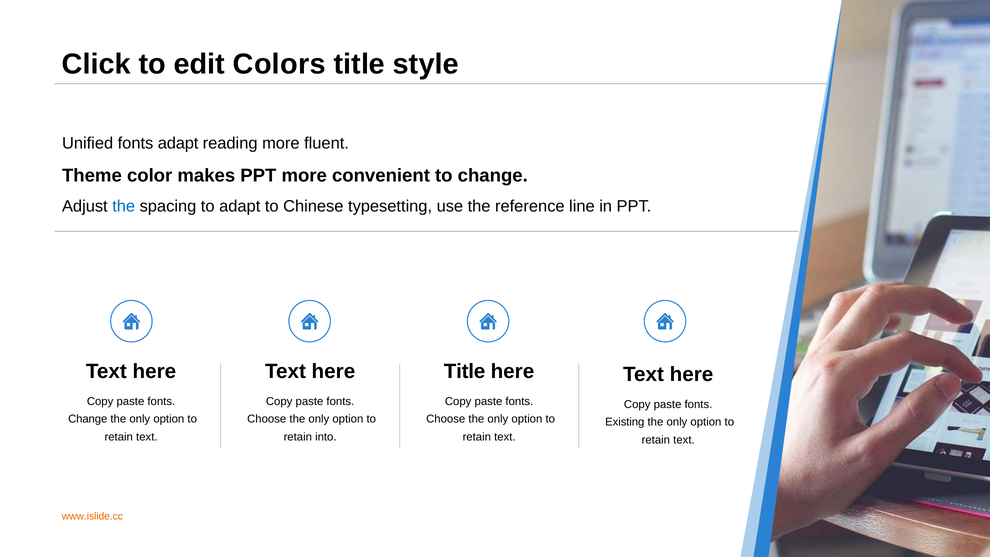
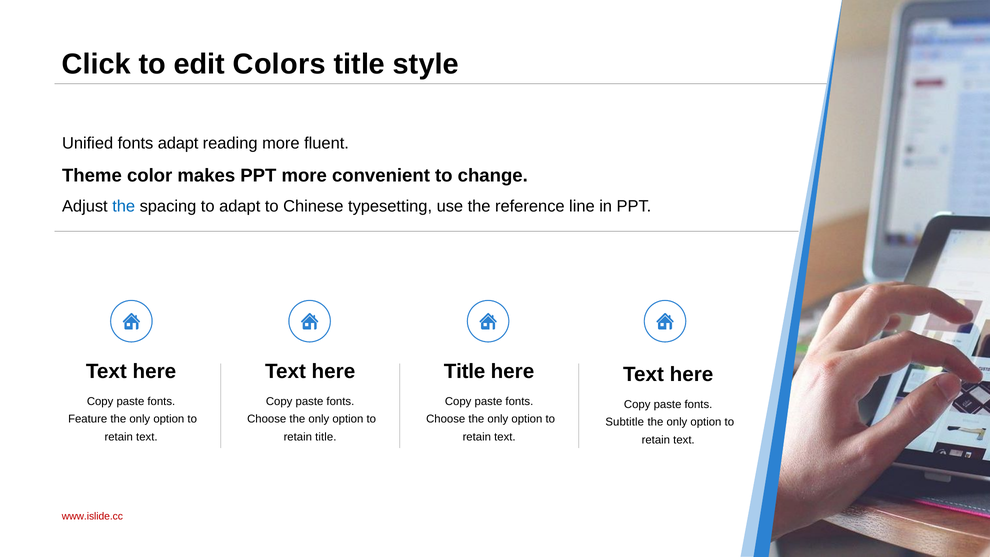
Change: Change -> Feature (88, 419)
Existing: Existing -> Subtitle (625, 422)
retain into: into -> title (326, 437)
www.islide.cc colour: orange -> red (92, 516)
